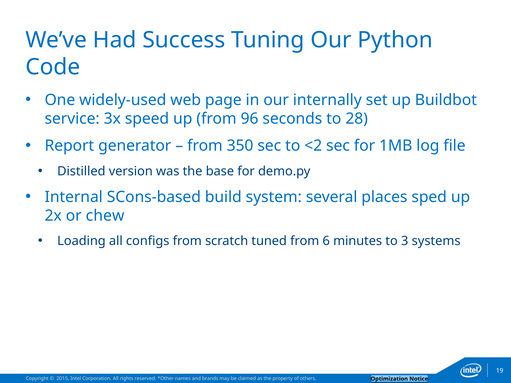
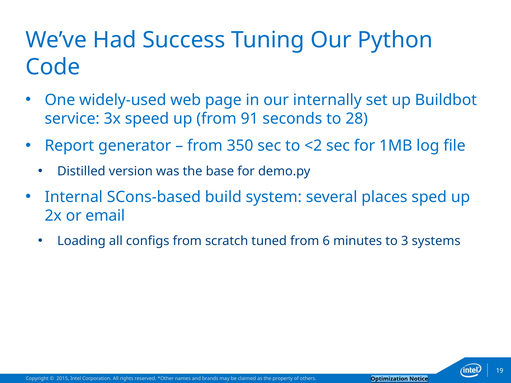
96: 96 -> 91 (250, 119)
chew: chew -> email (105, 216)
